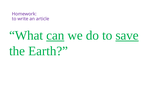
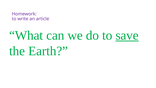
can underline: present -> none (55, 35)
